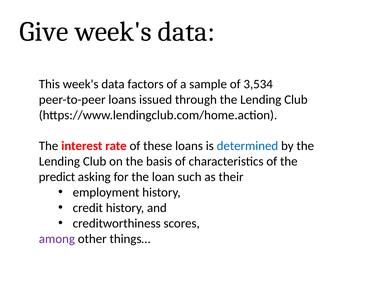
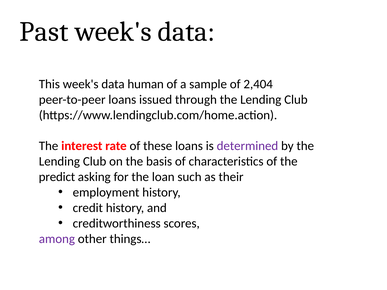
Give: Give -> Past (44, 32)
factors: factors -> human (146, 84)
3,534: 3,534 -> 2,404 (258, 84)
determined colour: blue -> purple (247, 146)
